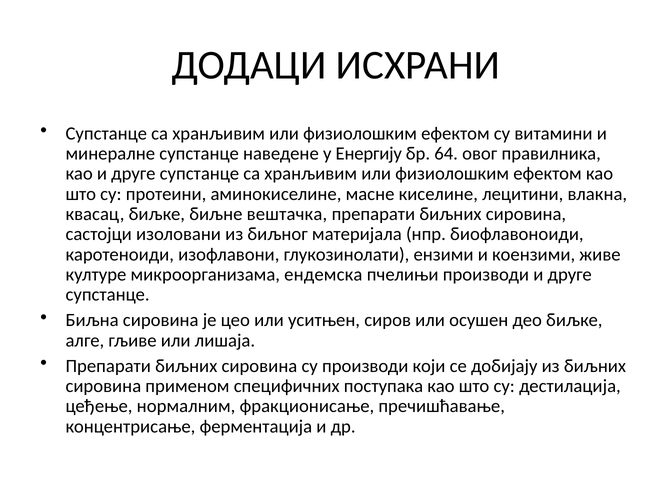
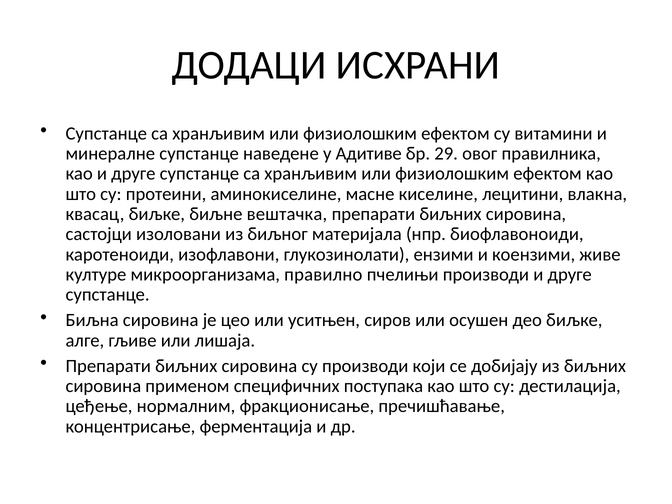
Енергију: Енергију -> Адитиве (369, 154)
64: 64 -> 29 (446, 154)
ендемска: ендемска -> правилно (323, 275)
